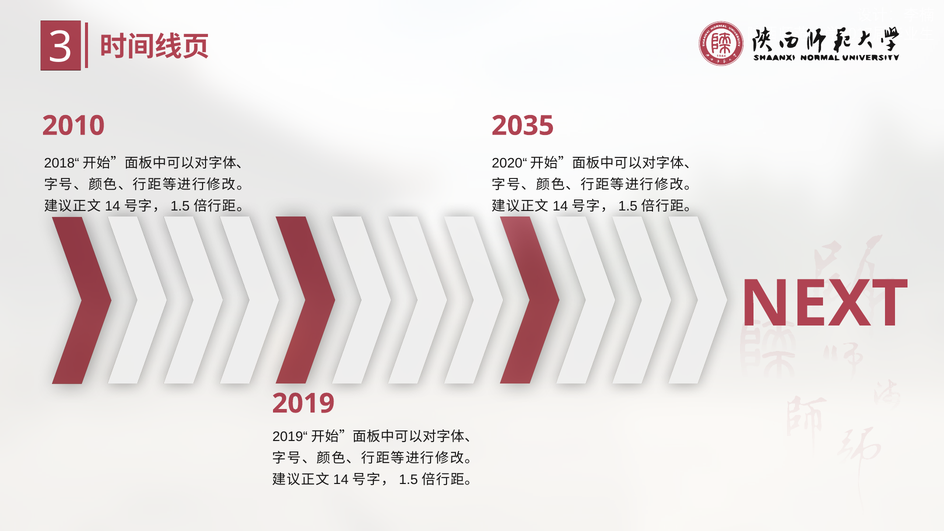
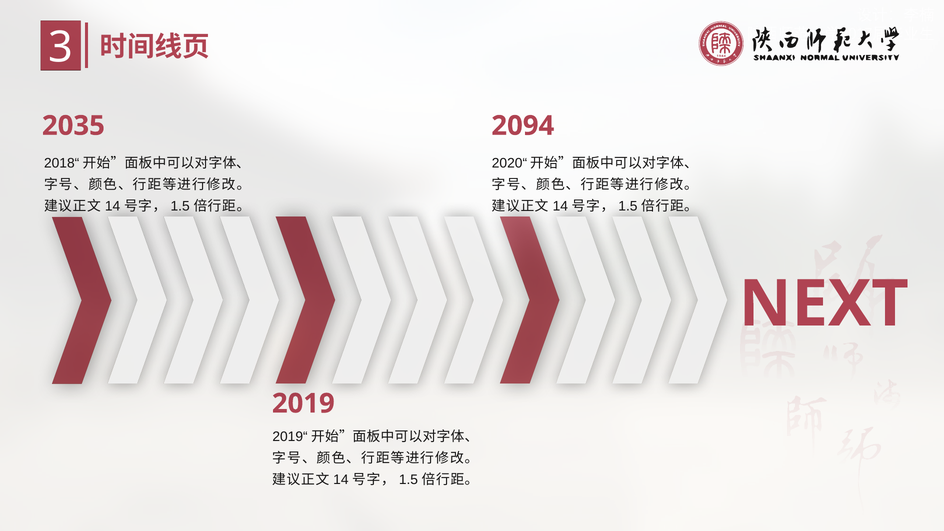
2010: 2010 -> 2035 (73, 126)
2035: 2035 -> 2094 (523, 126)
